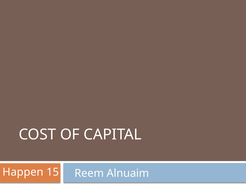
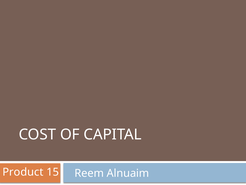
Happen: Happen -> Product (23, 172)
